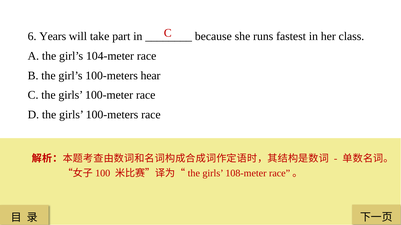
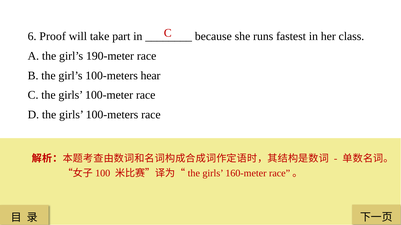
Years: Years -> Proof (53, 36)
104-meter: 104-meter -> 190-meter (110, 56)
108-meter: 108-meter -> 160-meter (246, 174)
